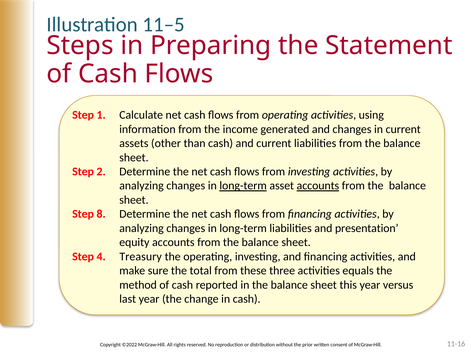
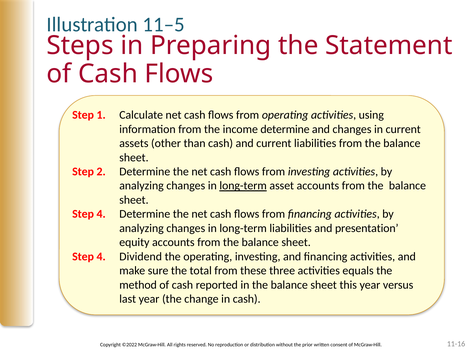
income generated: generated -> determine (285, 129)
accounts underline: present -> none (318, 185)
8: 8 -> 4 (101, 214)
Treasury: Treasury -> Dividend (141, 256)
